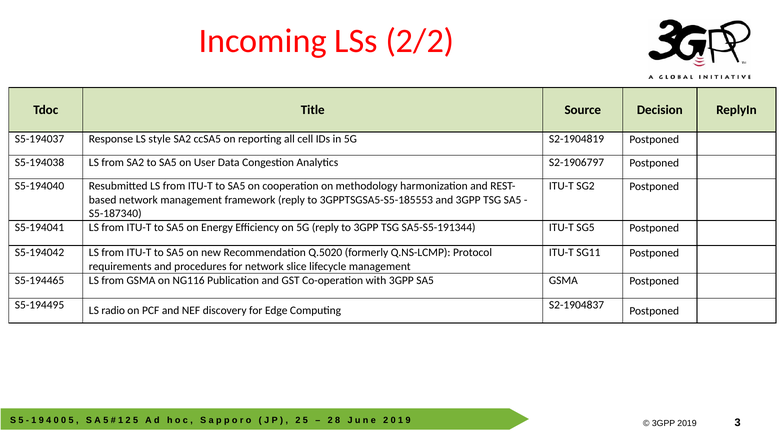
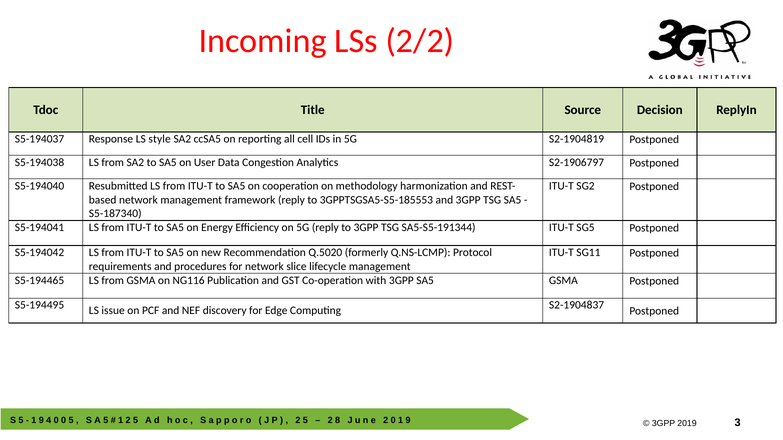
radio: radio -> issue (113, 311)
